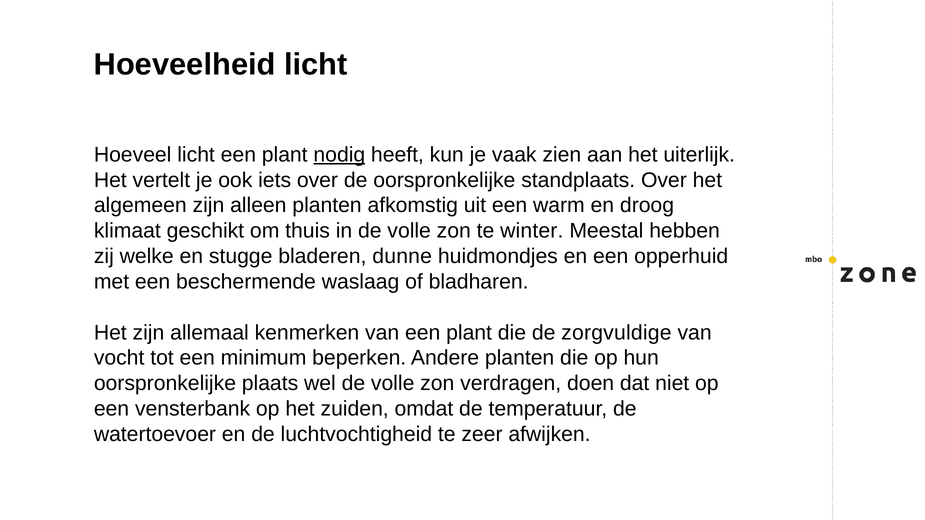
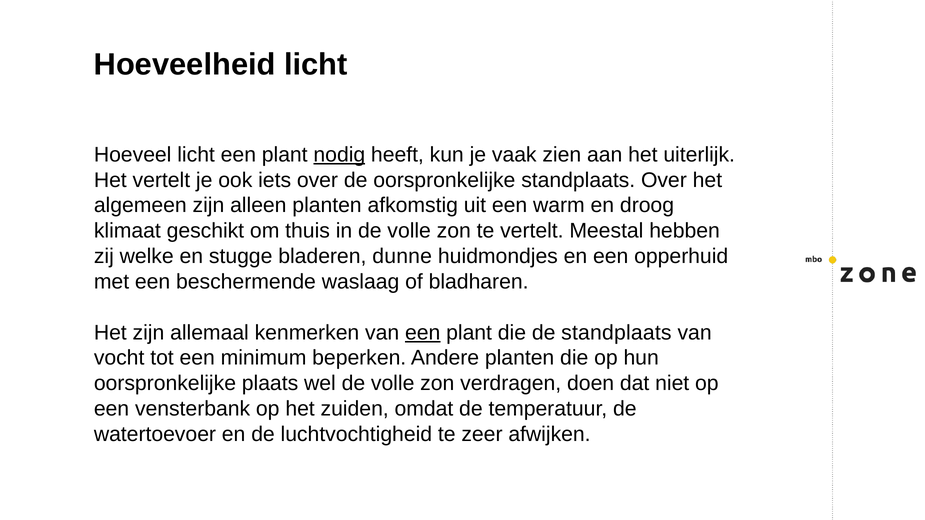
te winter: winter -> vertelt (532, 231)
een underline: none -> present (423, 333)
de zorgvuldige: zorgvuldige -> standplaats (616, 333)
